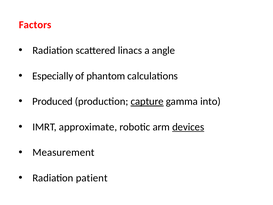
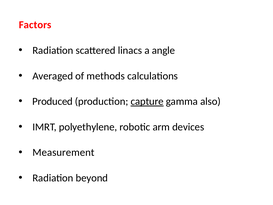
Especially: Especially -> Averaged (53, 76)
phantom: phantom -> methods (106, 76)
into: into -> also (210, 101)
approximate: approximate -> polyethylene (88, 127)
devices underline: present -> none (188, 127)
patient: patient -> beyond (92, 178)
